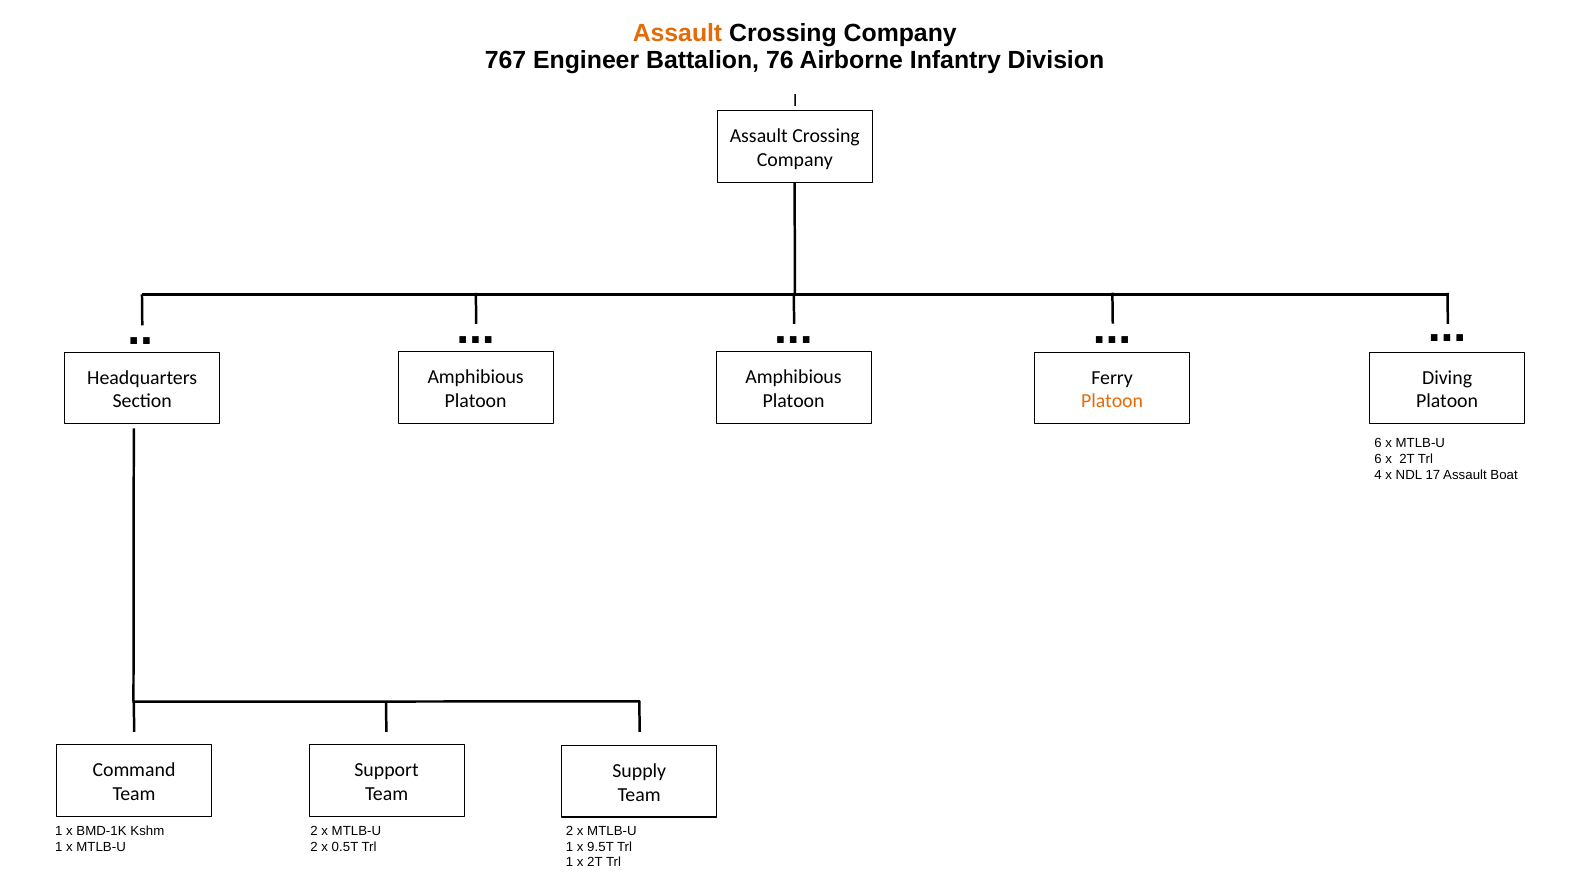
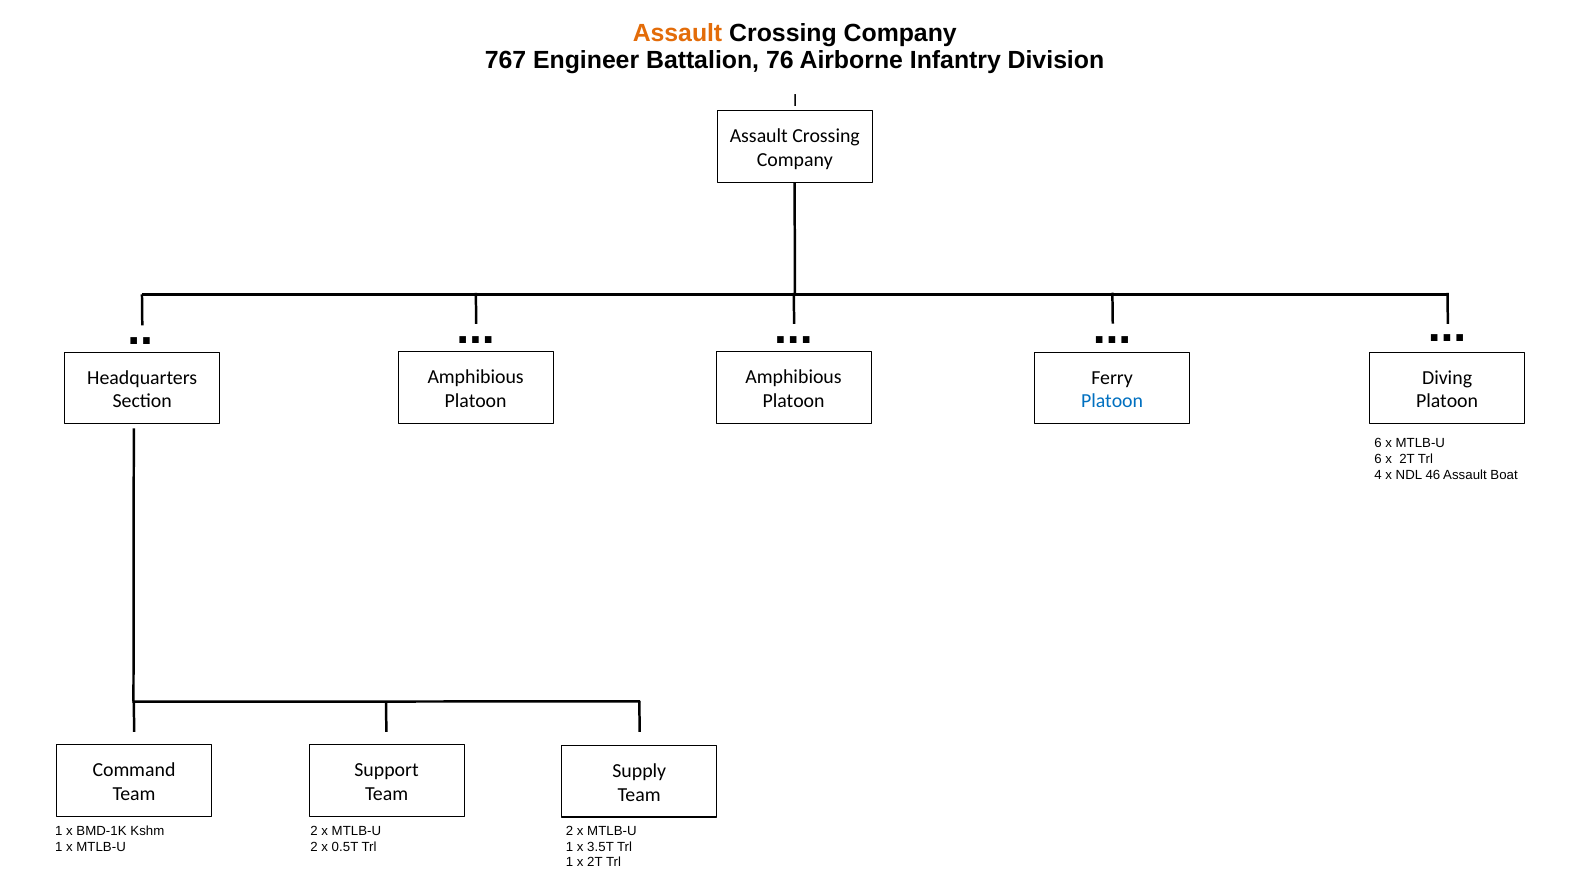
Platoon colour: orange -> blue (1112, 402)
17: 17 -> 46 (1433, 475)
9.5T: 9.5T -> 3.5T (601, 847)
